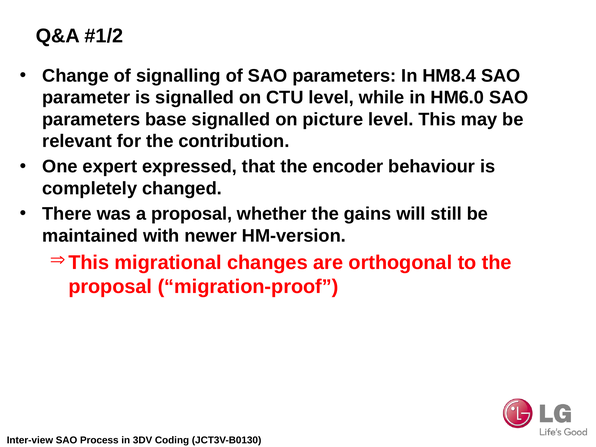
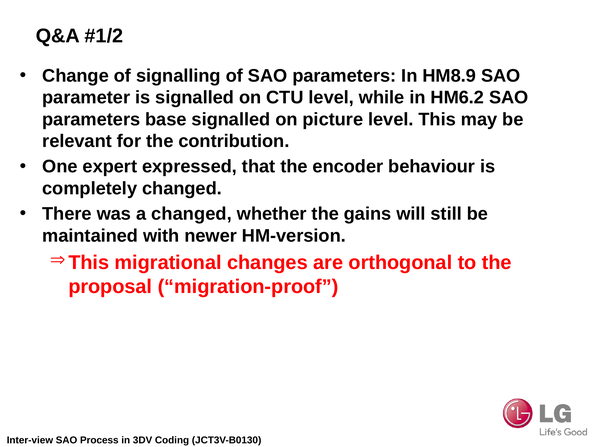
HM8.4: HM8.4 -> HM8.9 (449, 76)
HM6.0: HM6.0 -> HM6.2 (457, 98)
a proposal: proposal -> changed (192, 214)
